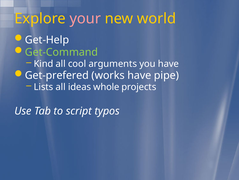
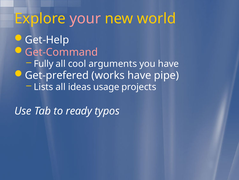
Get-Command colour: light green -> pink (61, 52)
Kind: Kind -> Fully (44, 64)
whole: whole -> usage (106, 87)
script: script -> ready (79, 111)
